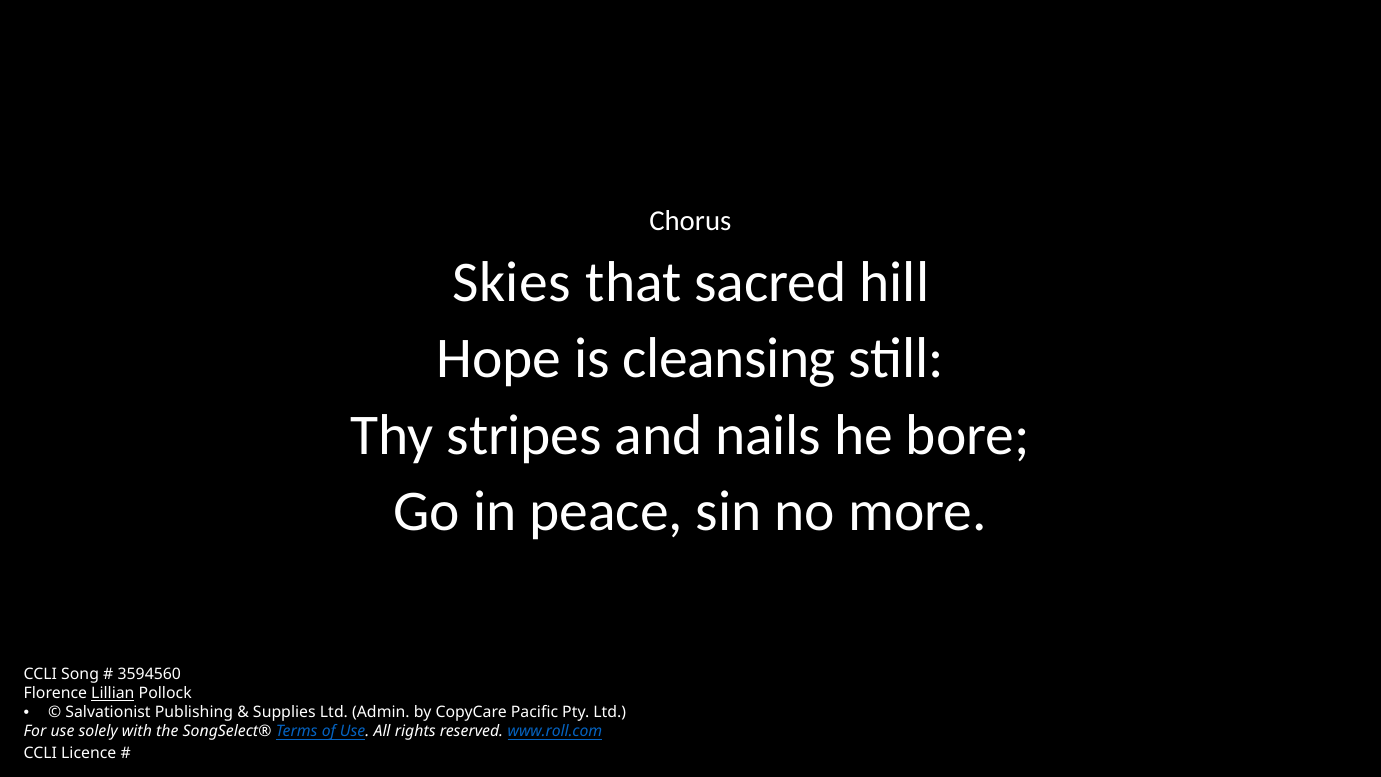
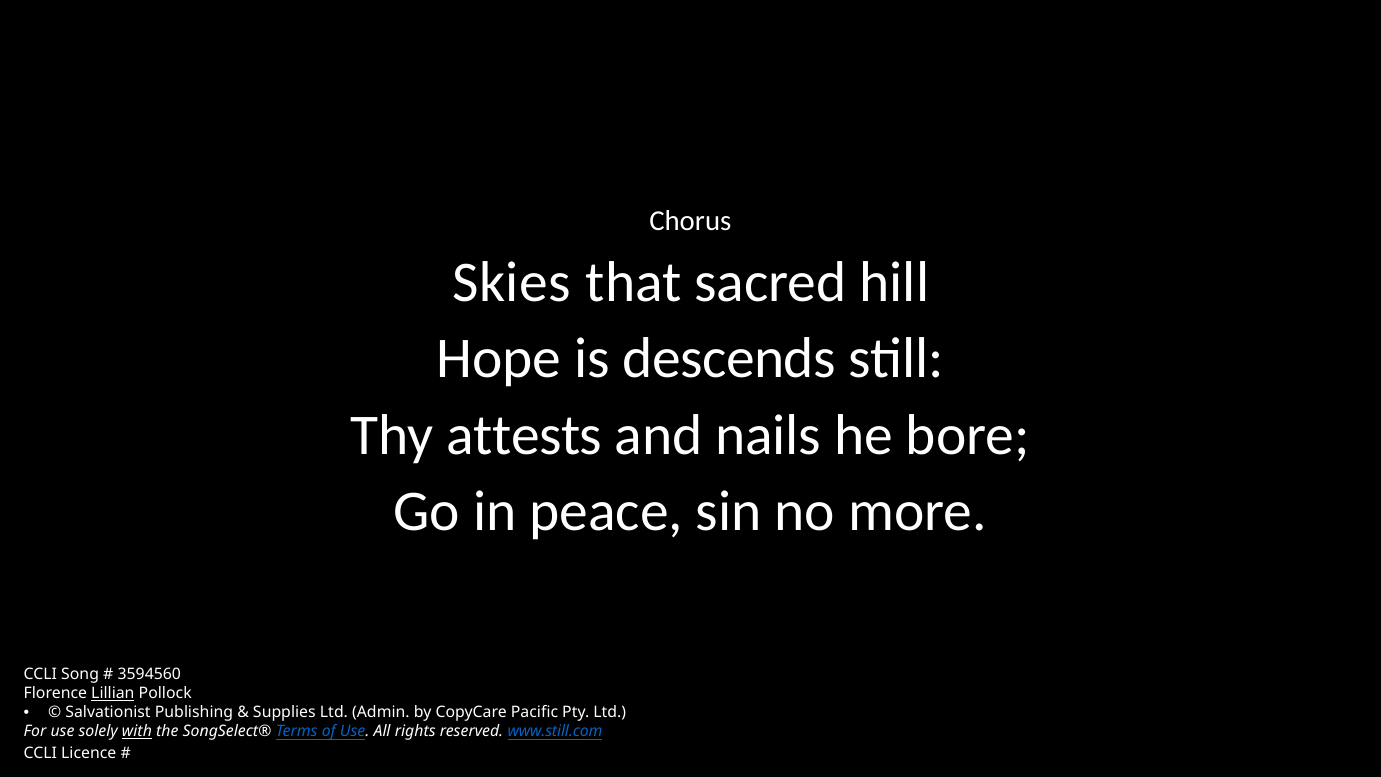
cleansing: cleansing -> descends (729, 359)
stripes: stripes -> attests (525, 435)
with underline: none -> present (137, 732)
www.roll.com: www.roll.com -> www.still.com (555, 732)
